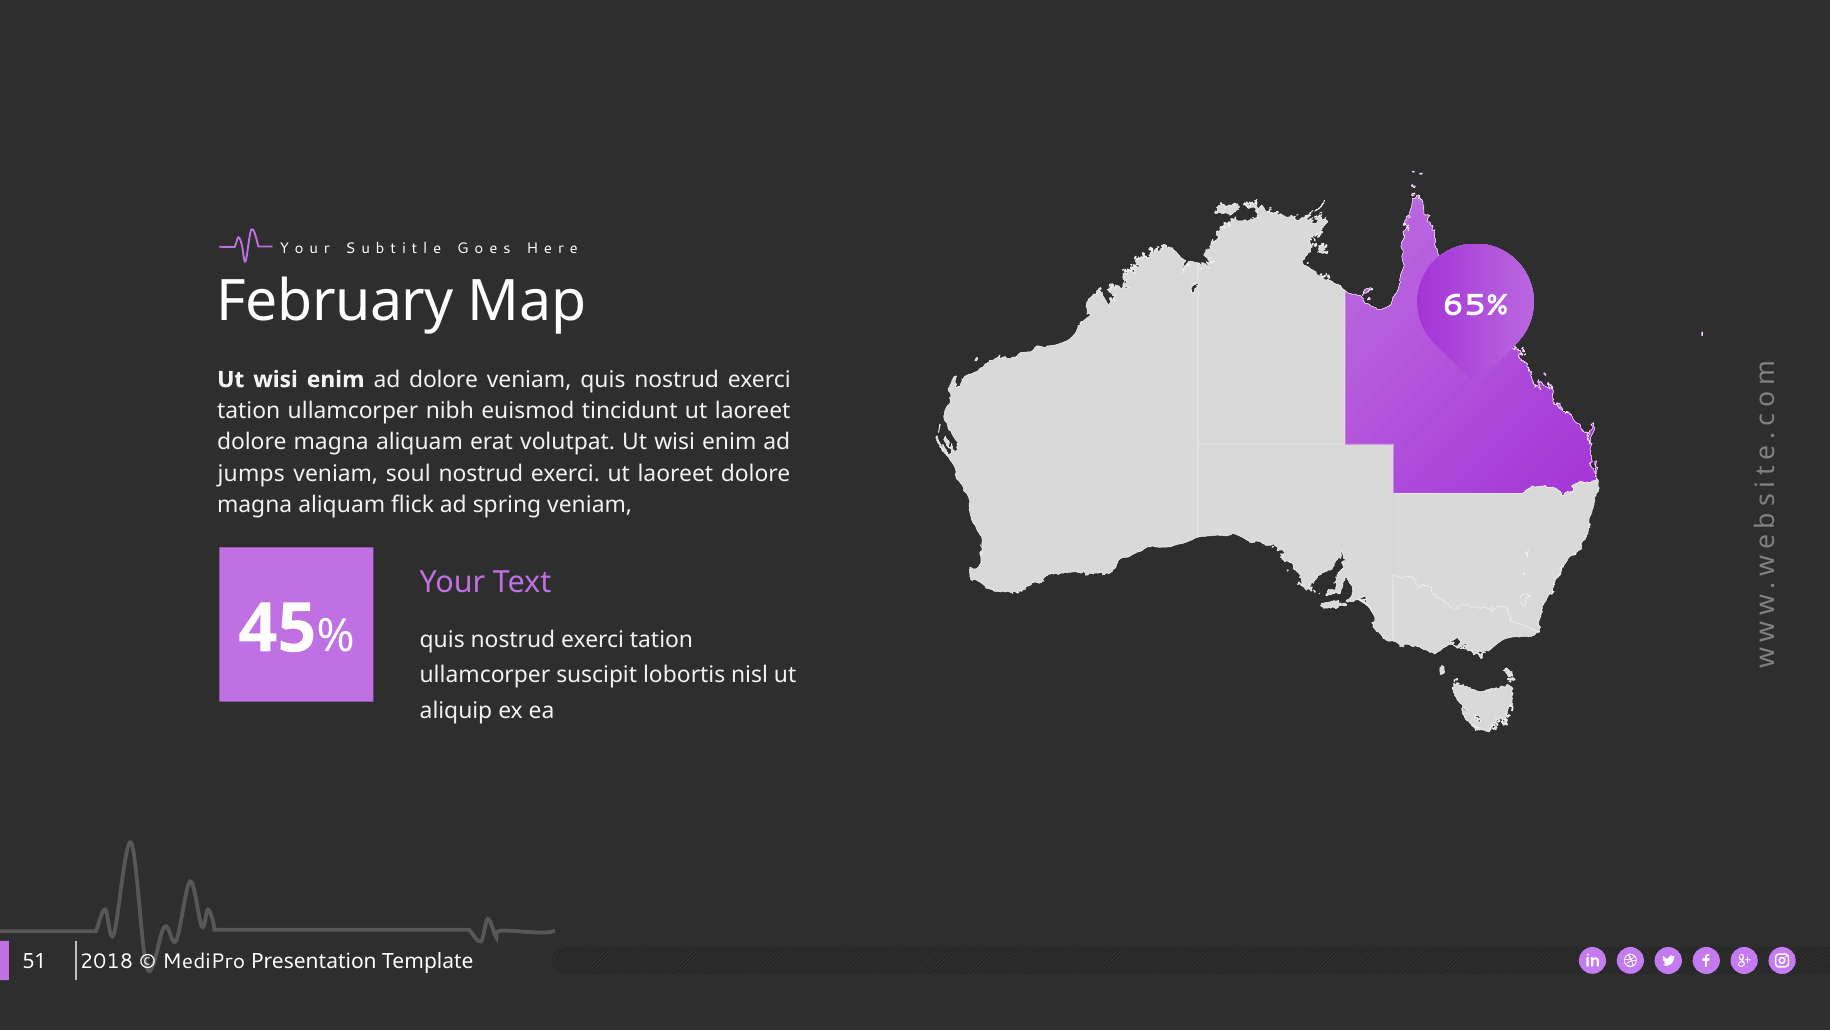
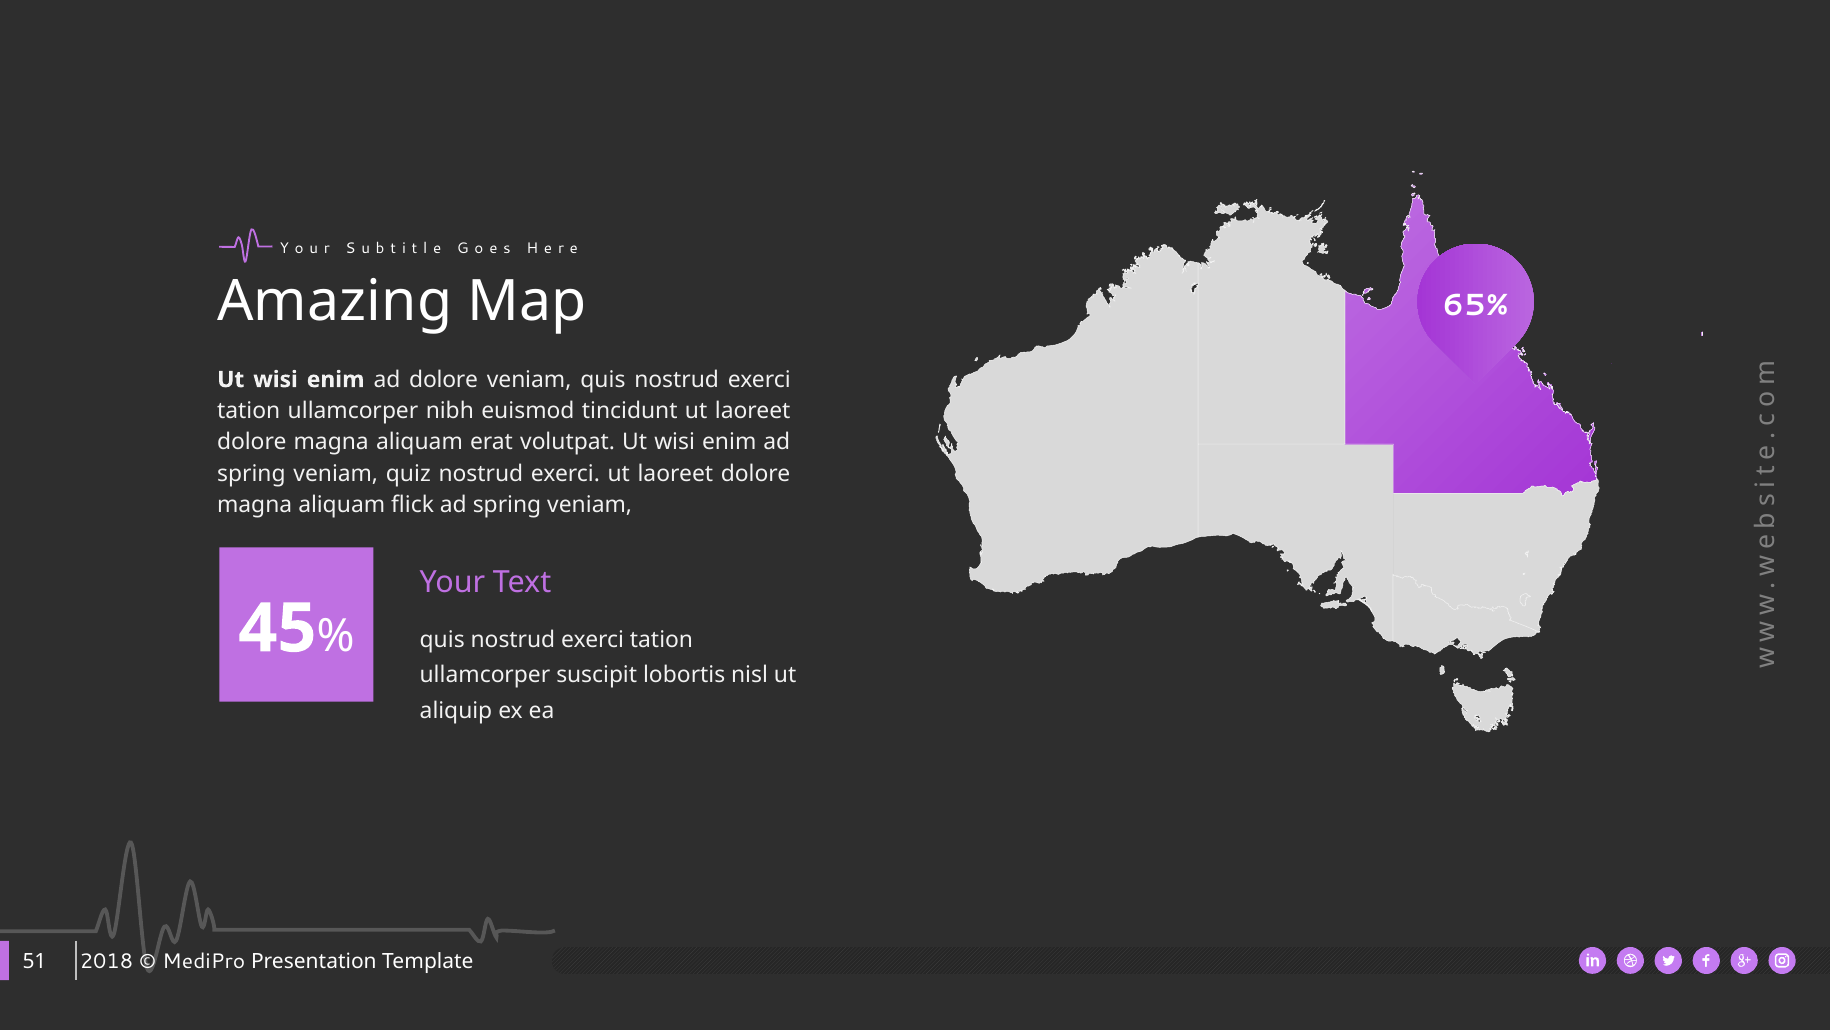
February: February -> Amazing (335, 301)
jumps: jumps -> spring (251, 473)
soul: soul -> quiz (408, 473)
